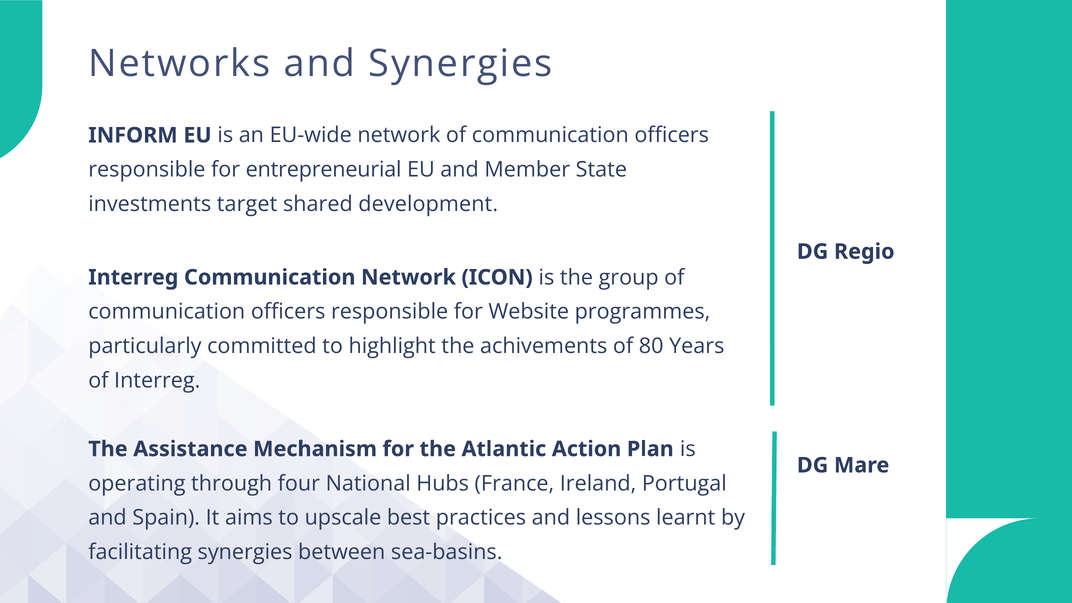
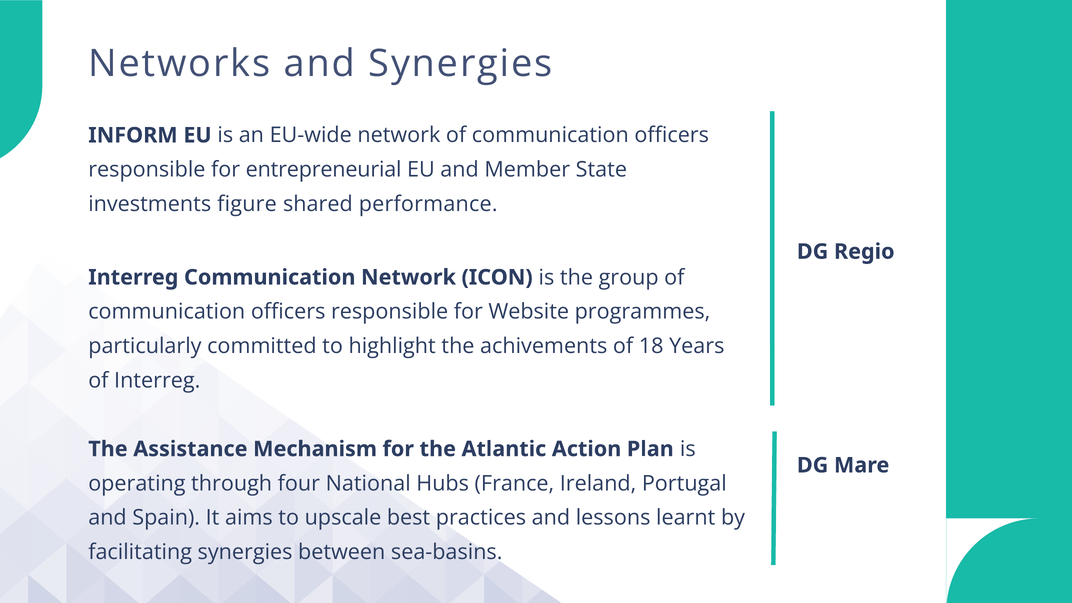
target: target -> figure (247, 204)
development: development -> performance (428, 204)
80: 80 -> 18 (651, 346)
